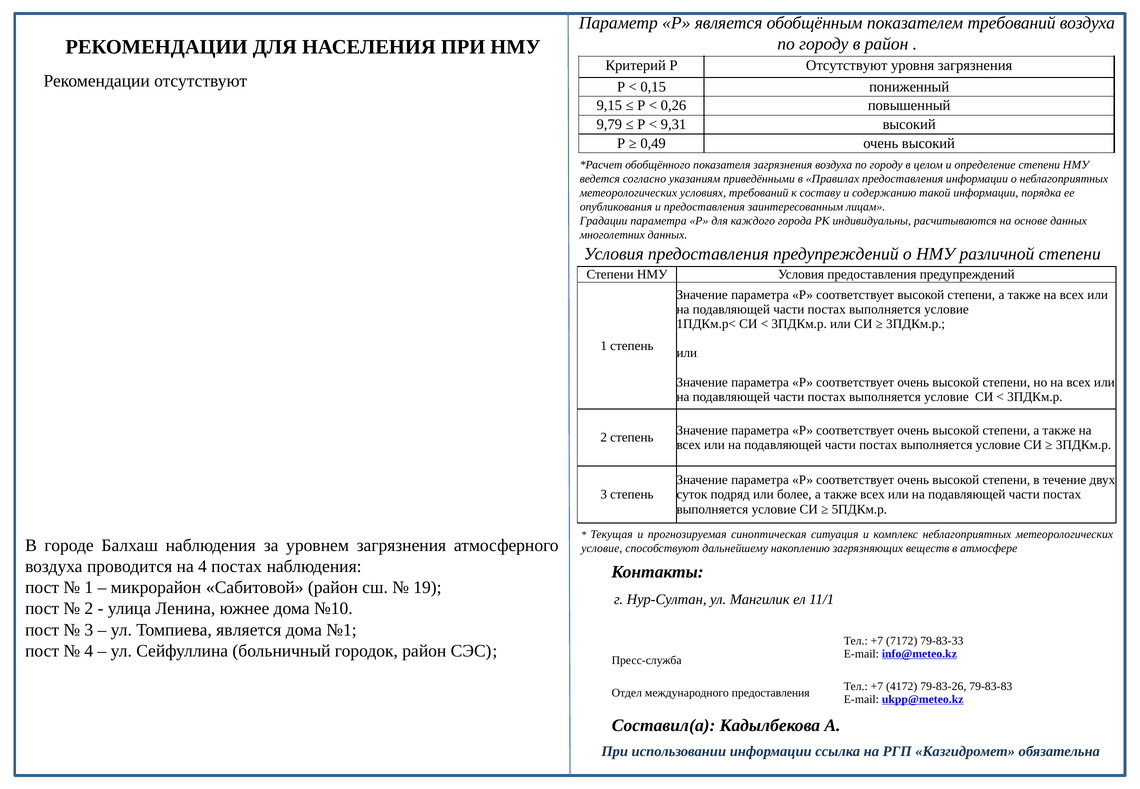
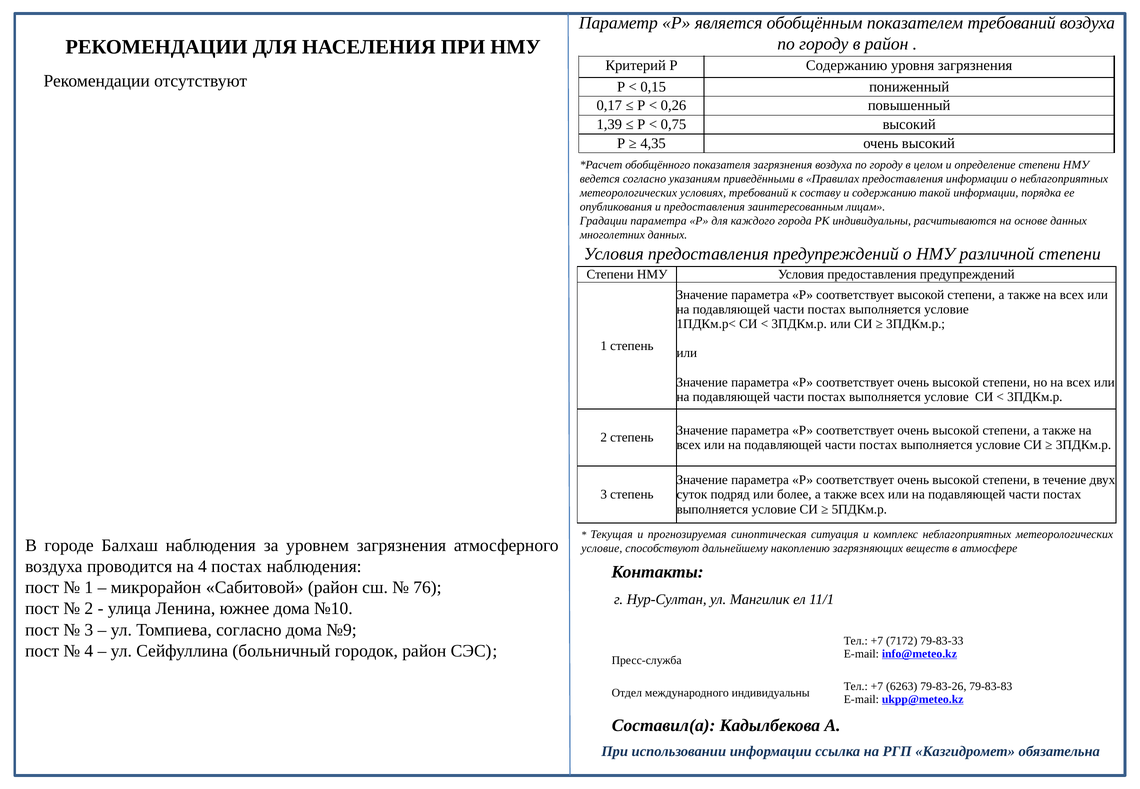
Р Отсутствуют: Отсутствуют -> Содержанию (847, 65)
9,15: 9,15 -> 0,17 (609, 106)
9,79: 9,79 -> 1,39 (609, 124)
9,31: 9,31 -> 0,75 (673, 124)
0,49: 0,49 -> 4,35 (653, 143)
19: 19 -> 76 (427, 588)
Томпиева является: является -> согласно (249, 630)
№1: №1 -> №9 (342, 630)
4172: 4172 -> 6263 (902, 686)
международного предоставления: предоставления -> индивидуальны (771, 693)
